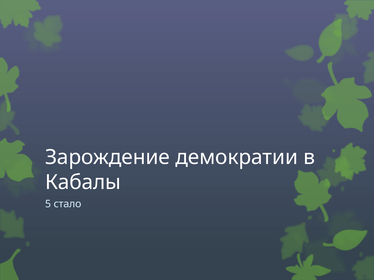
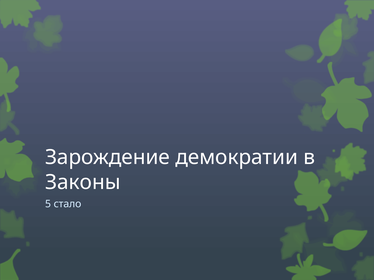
Кабалы: Кабалы -> Законы (83, 182)
